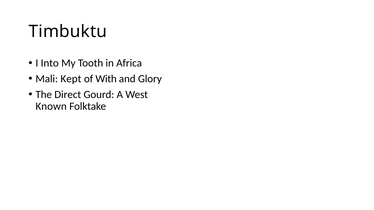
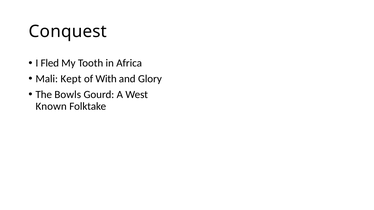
Timbuktu: Timbuktu -> Conquest (68, 31)
Into: Into -> Fled (50, 63)
Direct: Direct -> Bowls (68, 95)
